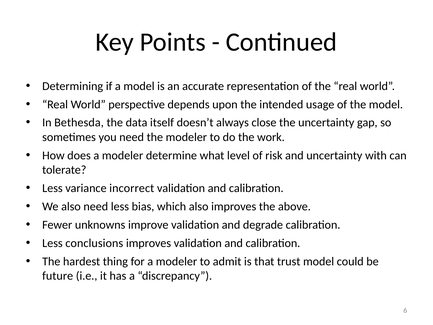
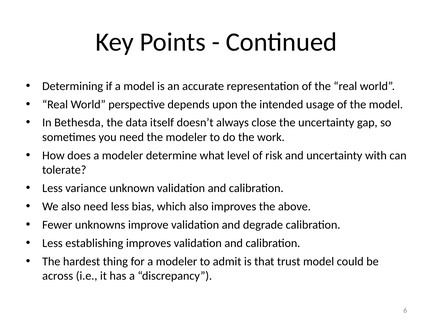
incorrect: incorrect -> unknown (132, 188)
conclusions: conclusions -> establishing (94, 243)
future: future -> across (58, 276)
